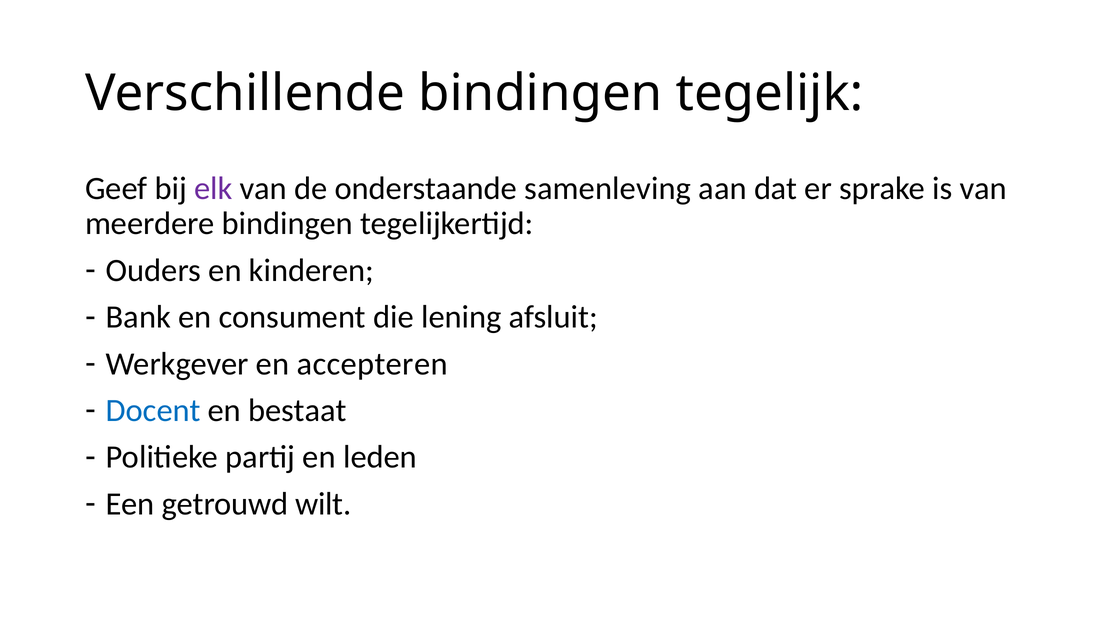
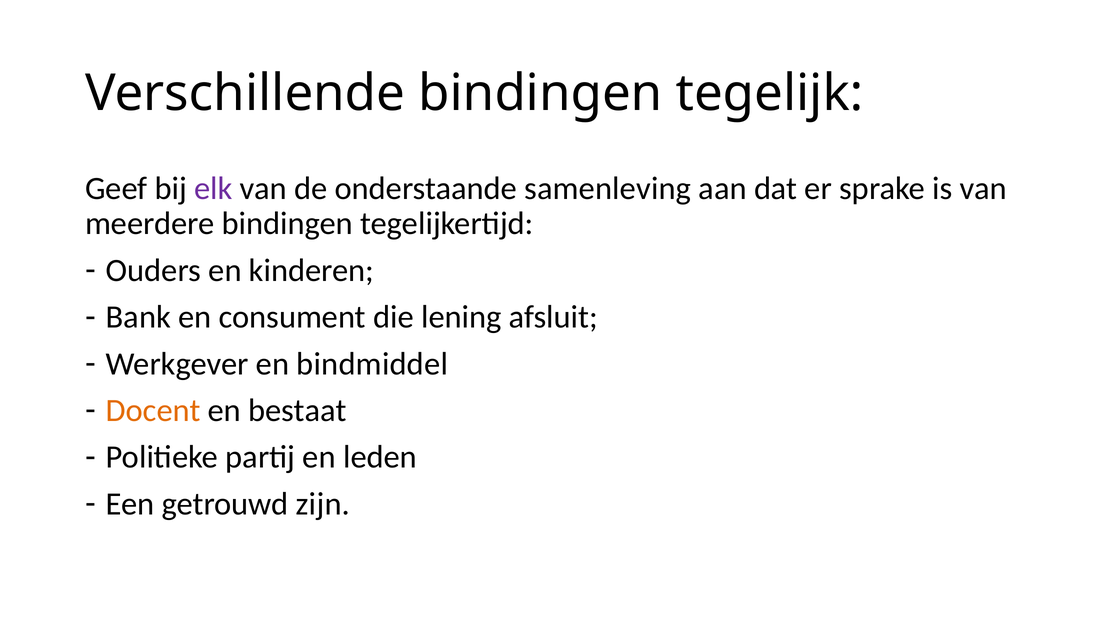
accepteren: accepteren -> bindmiddel (372, 364)
Docent colour: blue -> orange (153, 411)
wilt: wilt -> zijn (323, 504)
